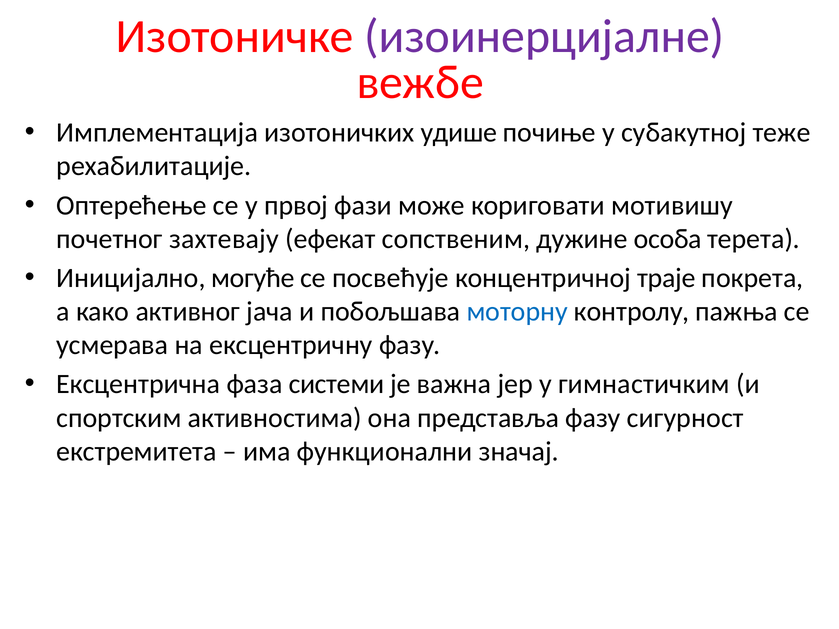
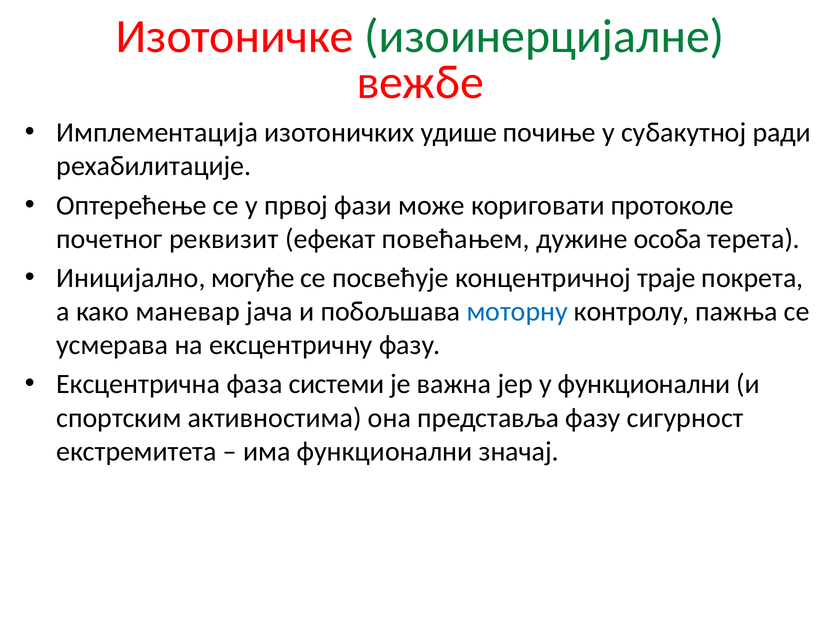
изоинерцијалне colour: purple -> green (544, 37)
теже: теже -> ради (782, 133)
мотивишу: мотивишу -> протоколе (672, 205)
захтевају: захтевају -> реквизит (224, 239)
сопственим: сопственим -> повећањем (456, 239)
активног: активног -> маневар (188, 312)
у гимнастичким: гимнастичким -> функционални (644, 384)
